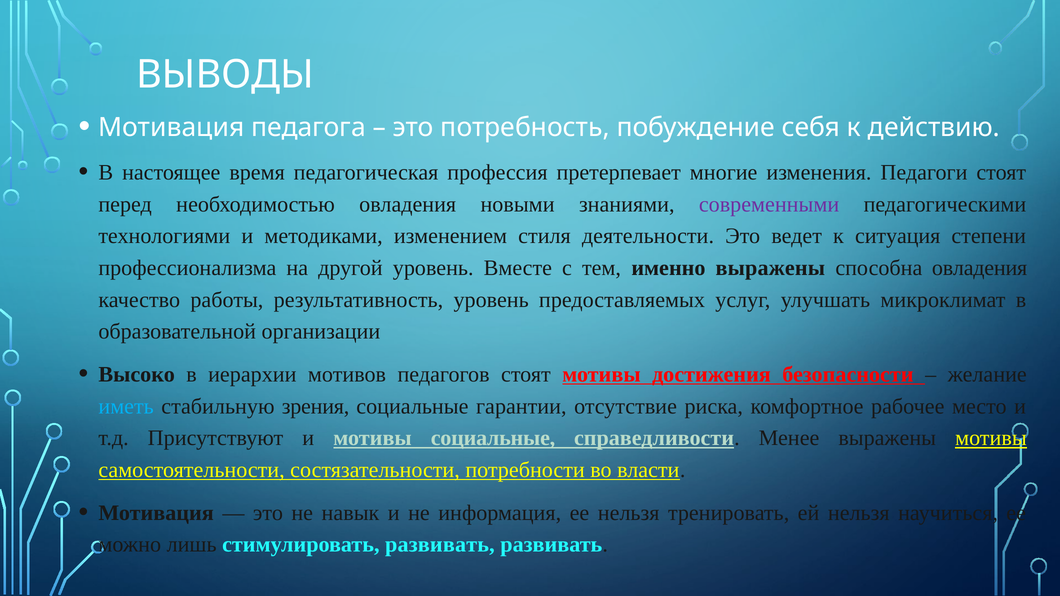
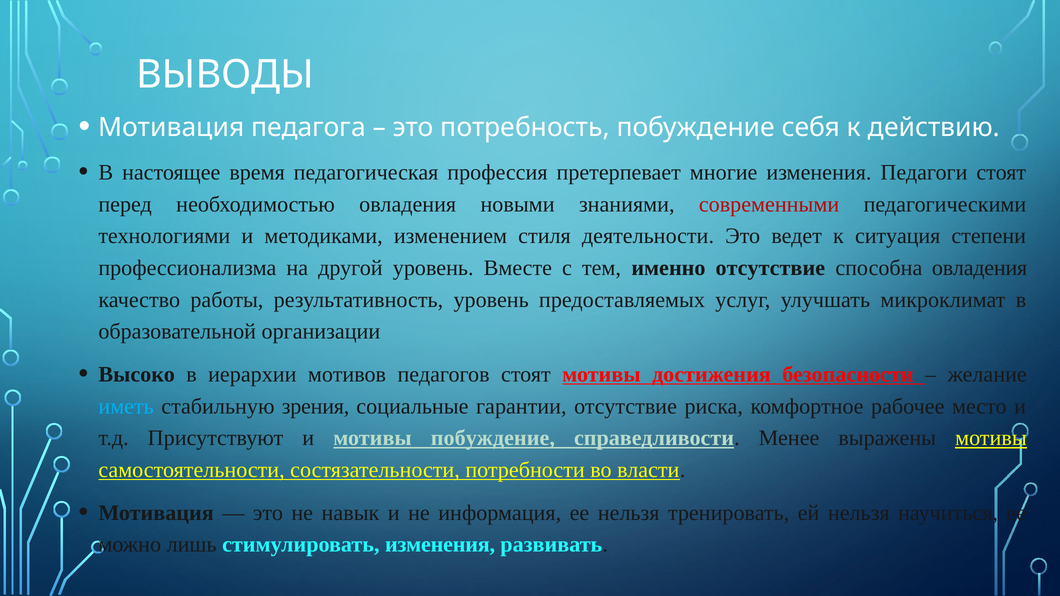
современными colour: purple -> red (769, 204)
именно выражены: выражены -> отсутствие (770, 268)
мотивы социальные: социальные -> побуждение (493, 438)
стимулировать развивать: развивать -> изменения (440, 545)
